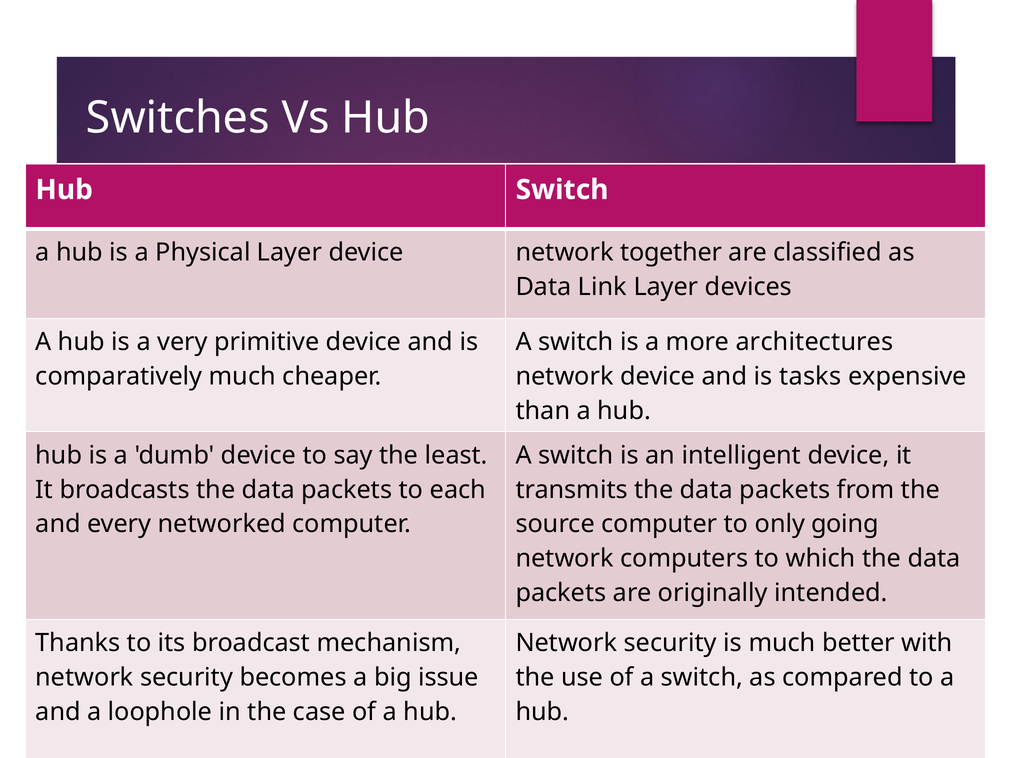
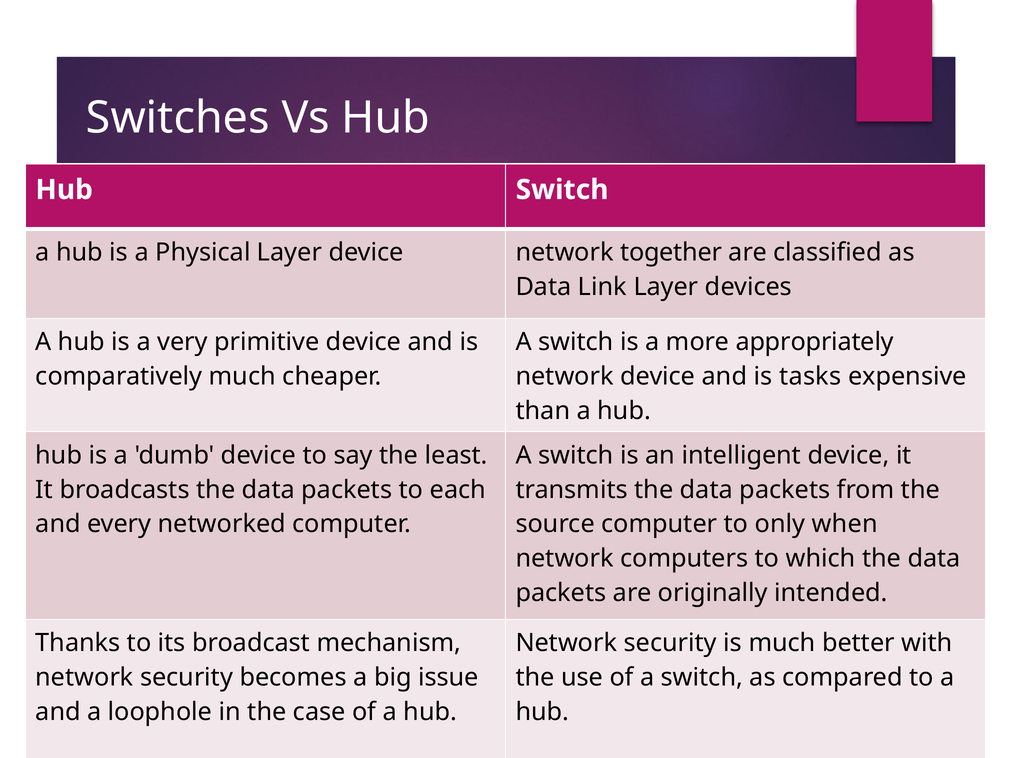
architectures: architectures -> appropriately (815, 342)
going: going -> when (845, 524)
